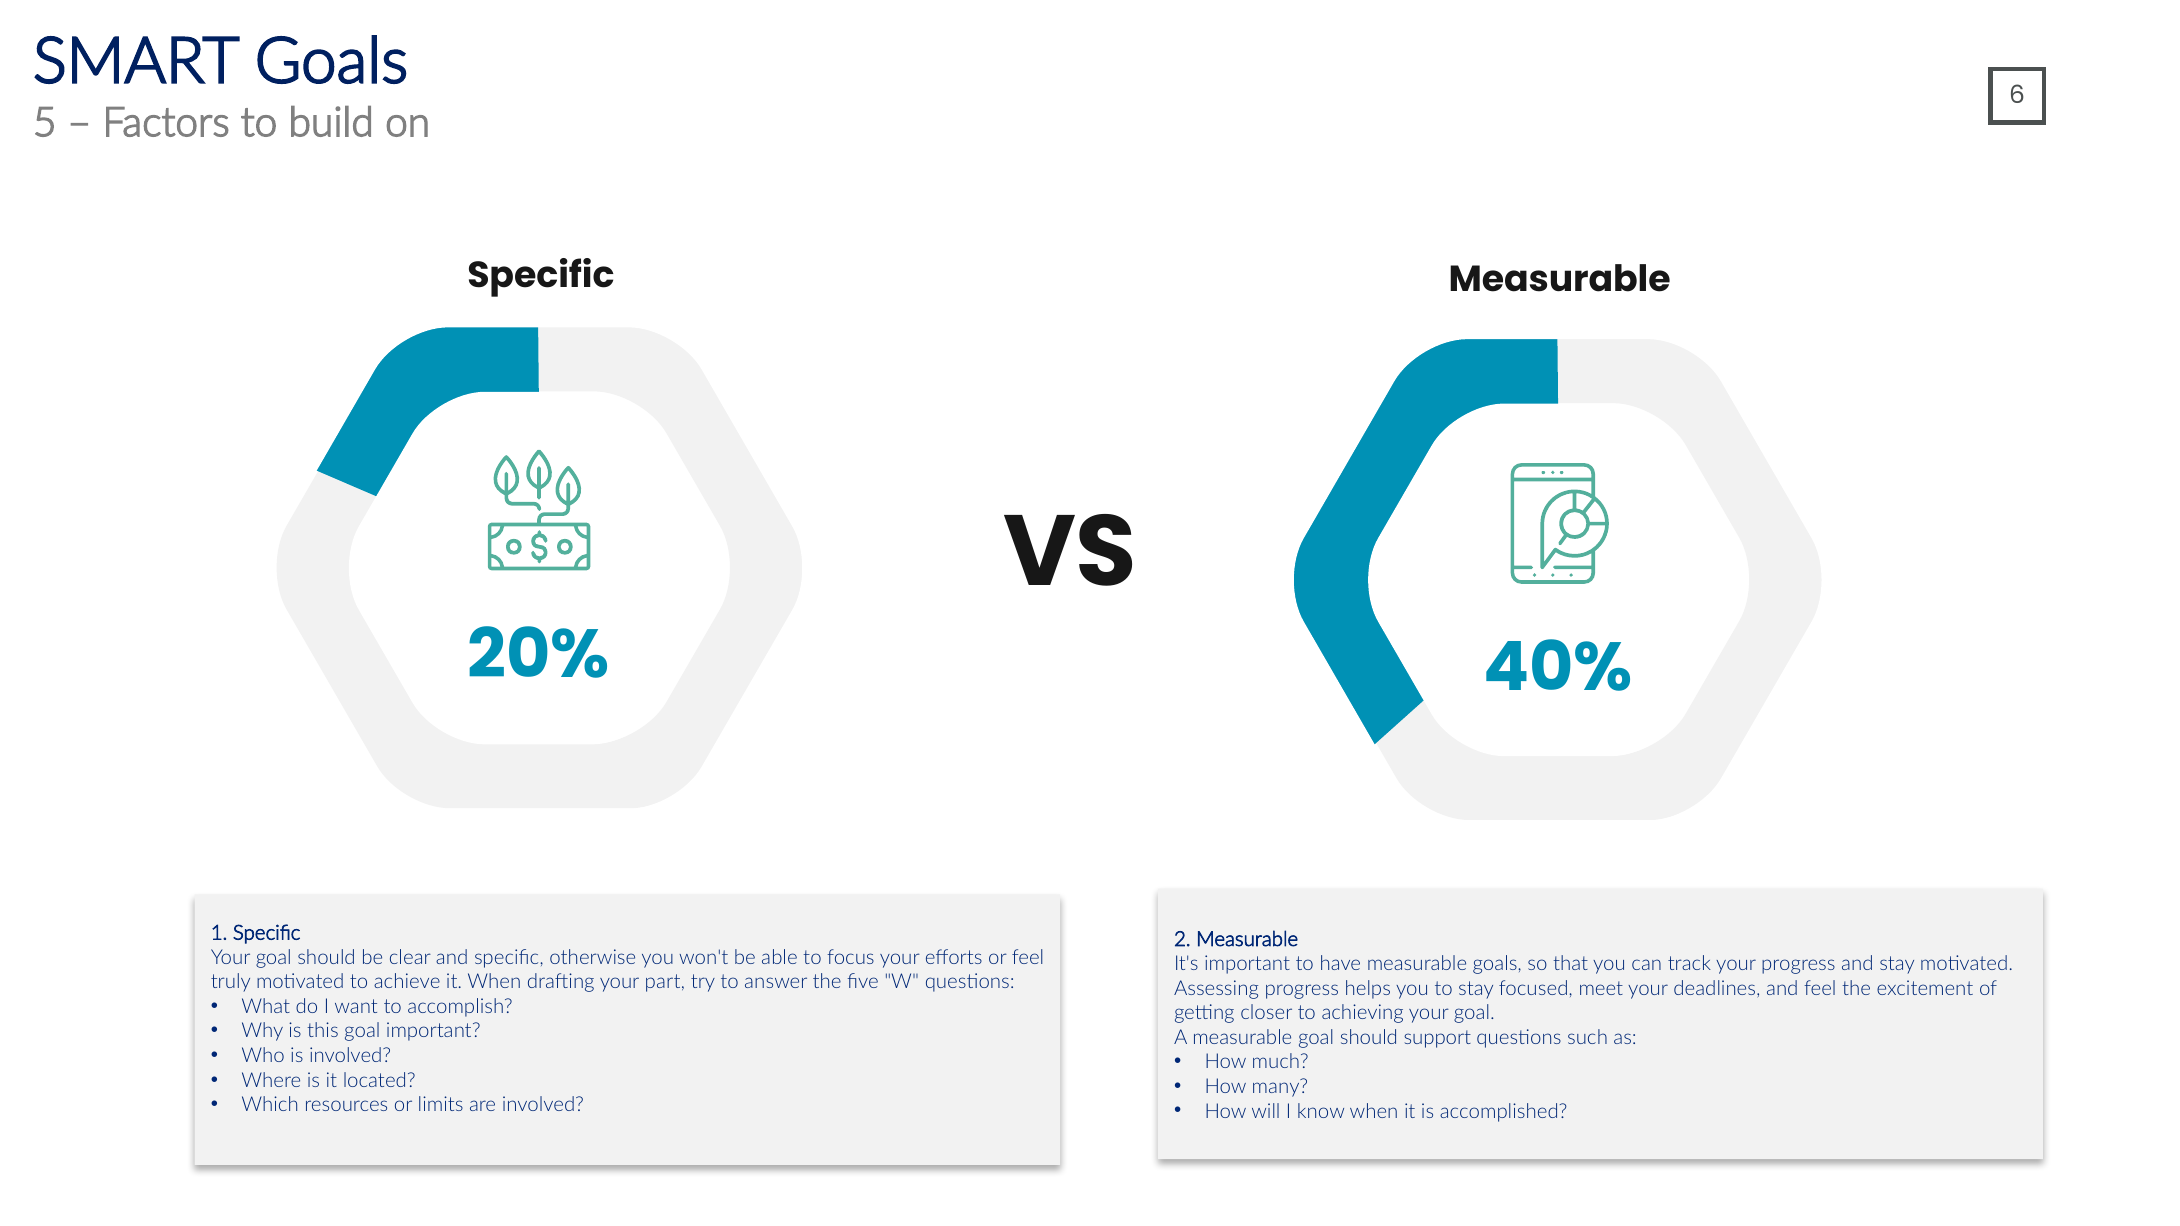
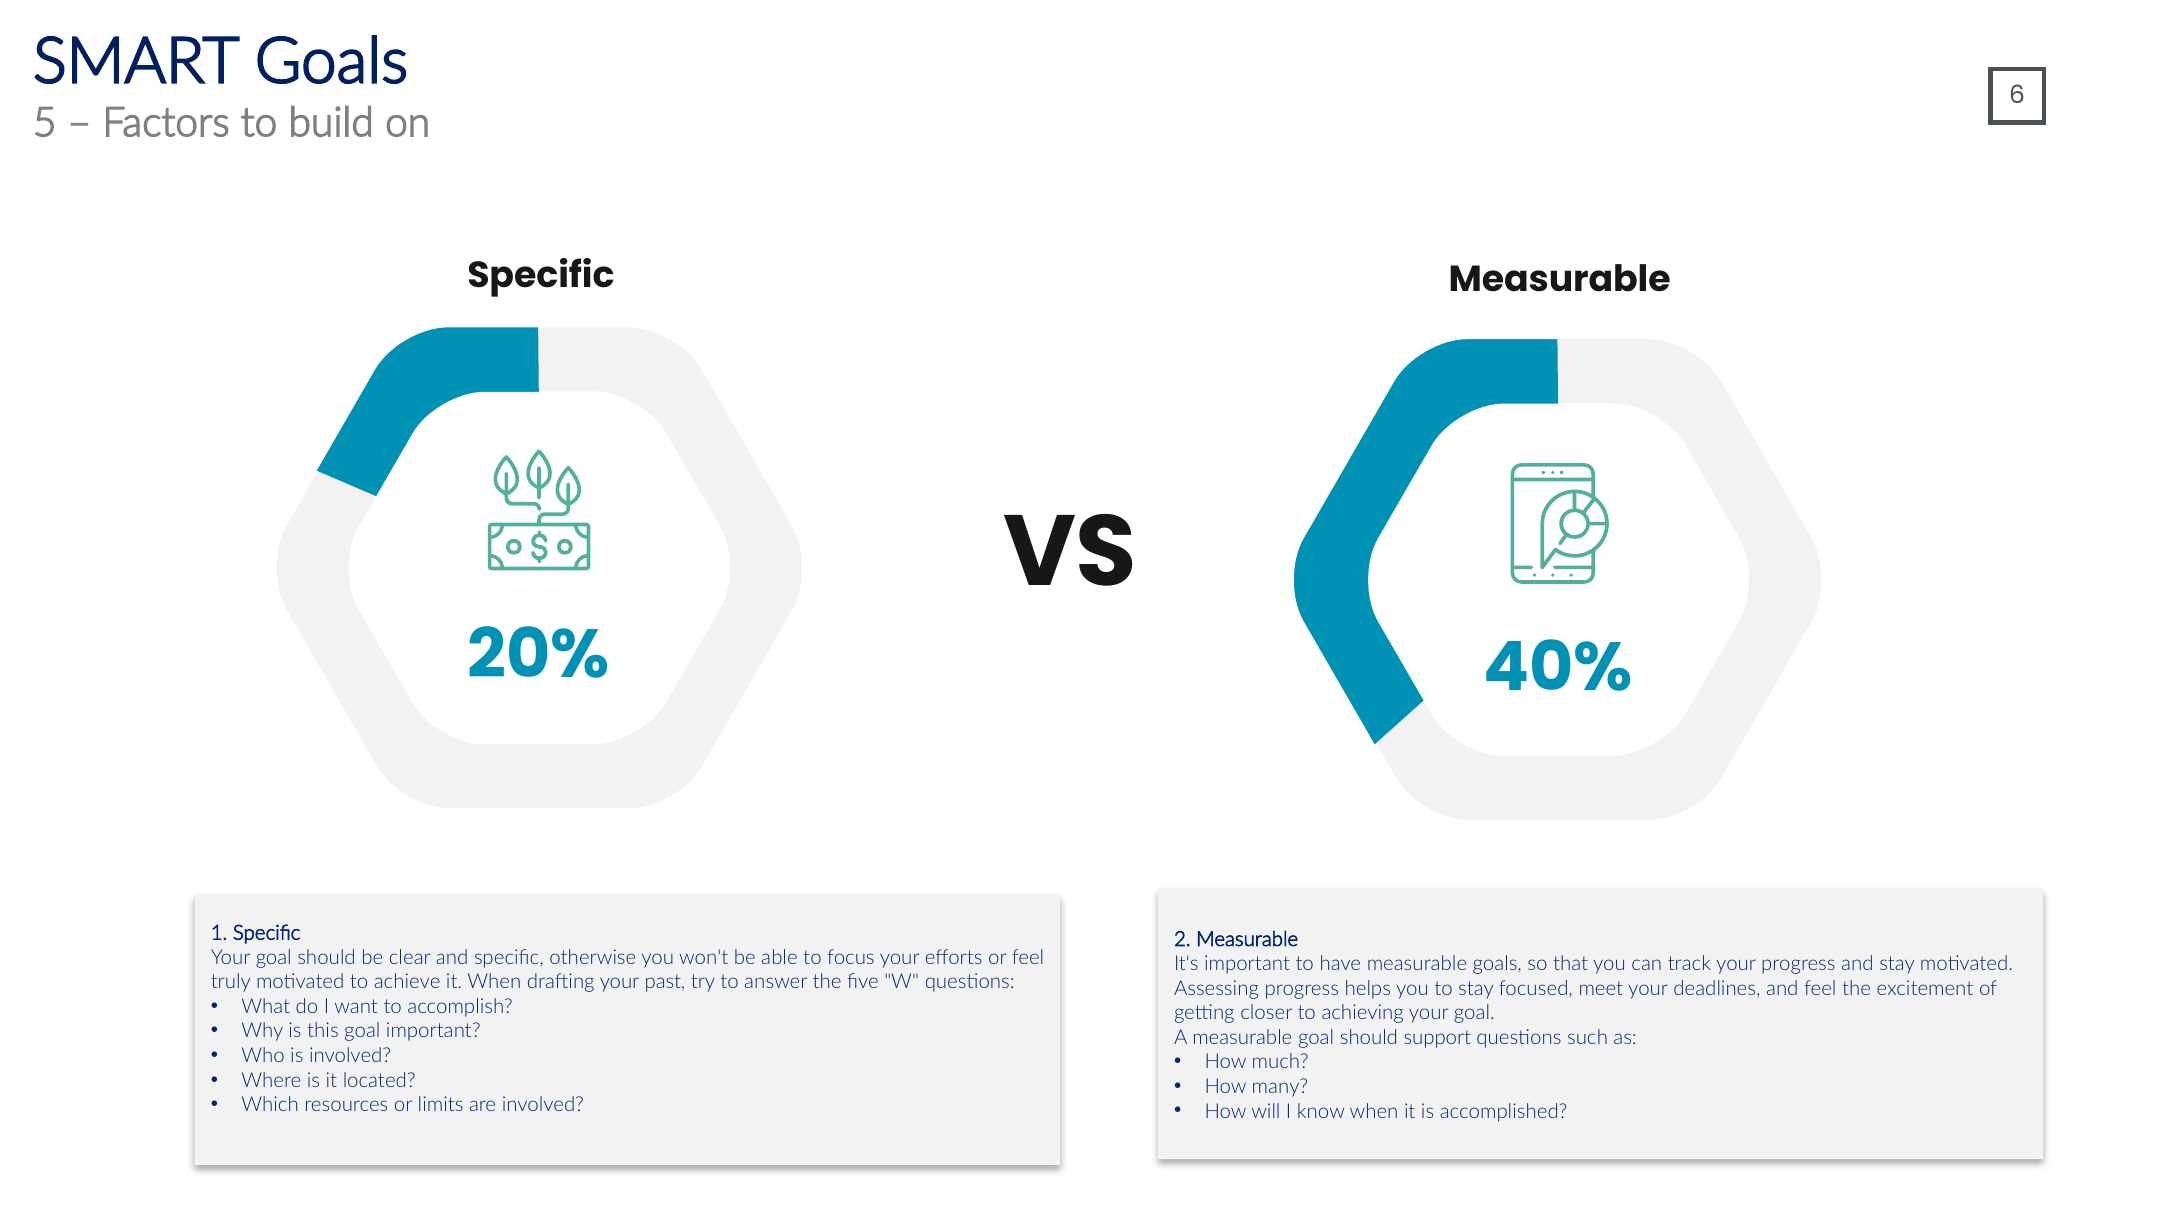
part: part -> past (665, 982)
